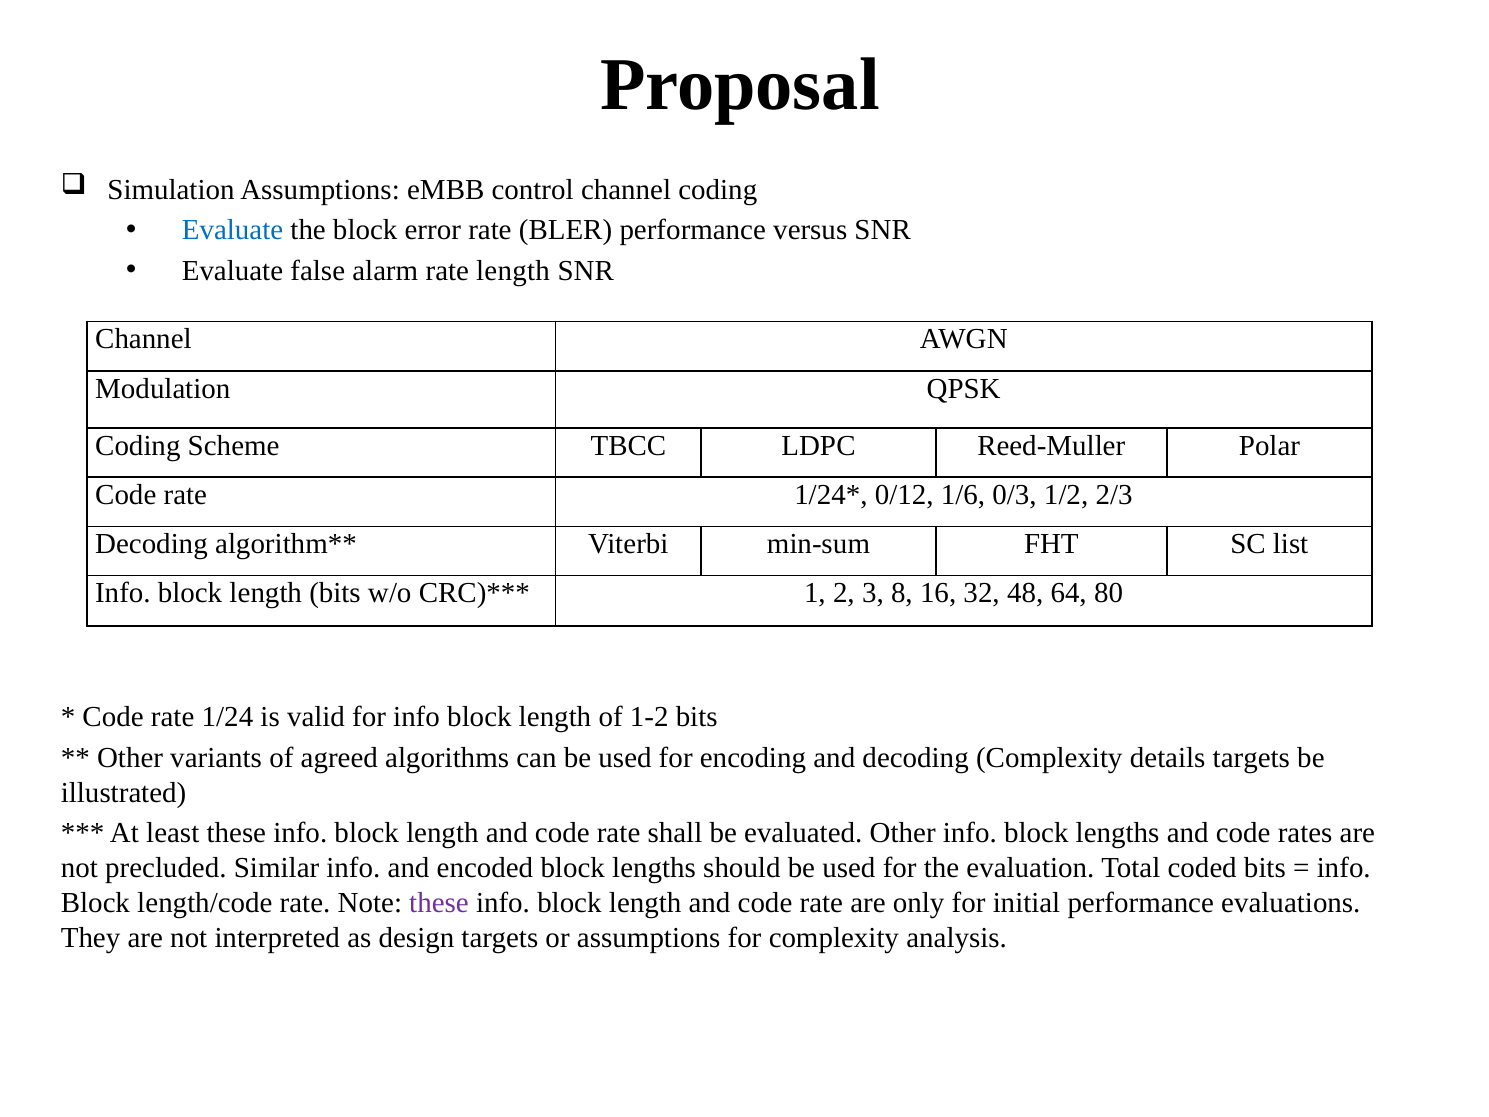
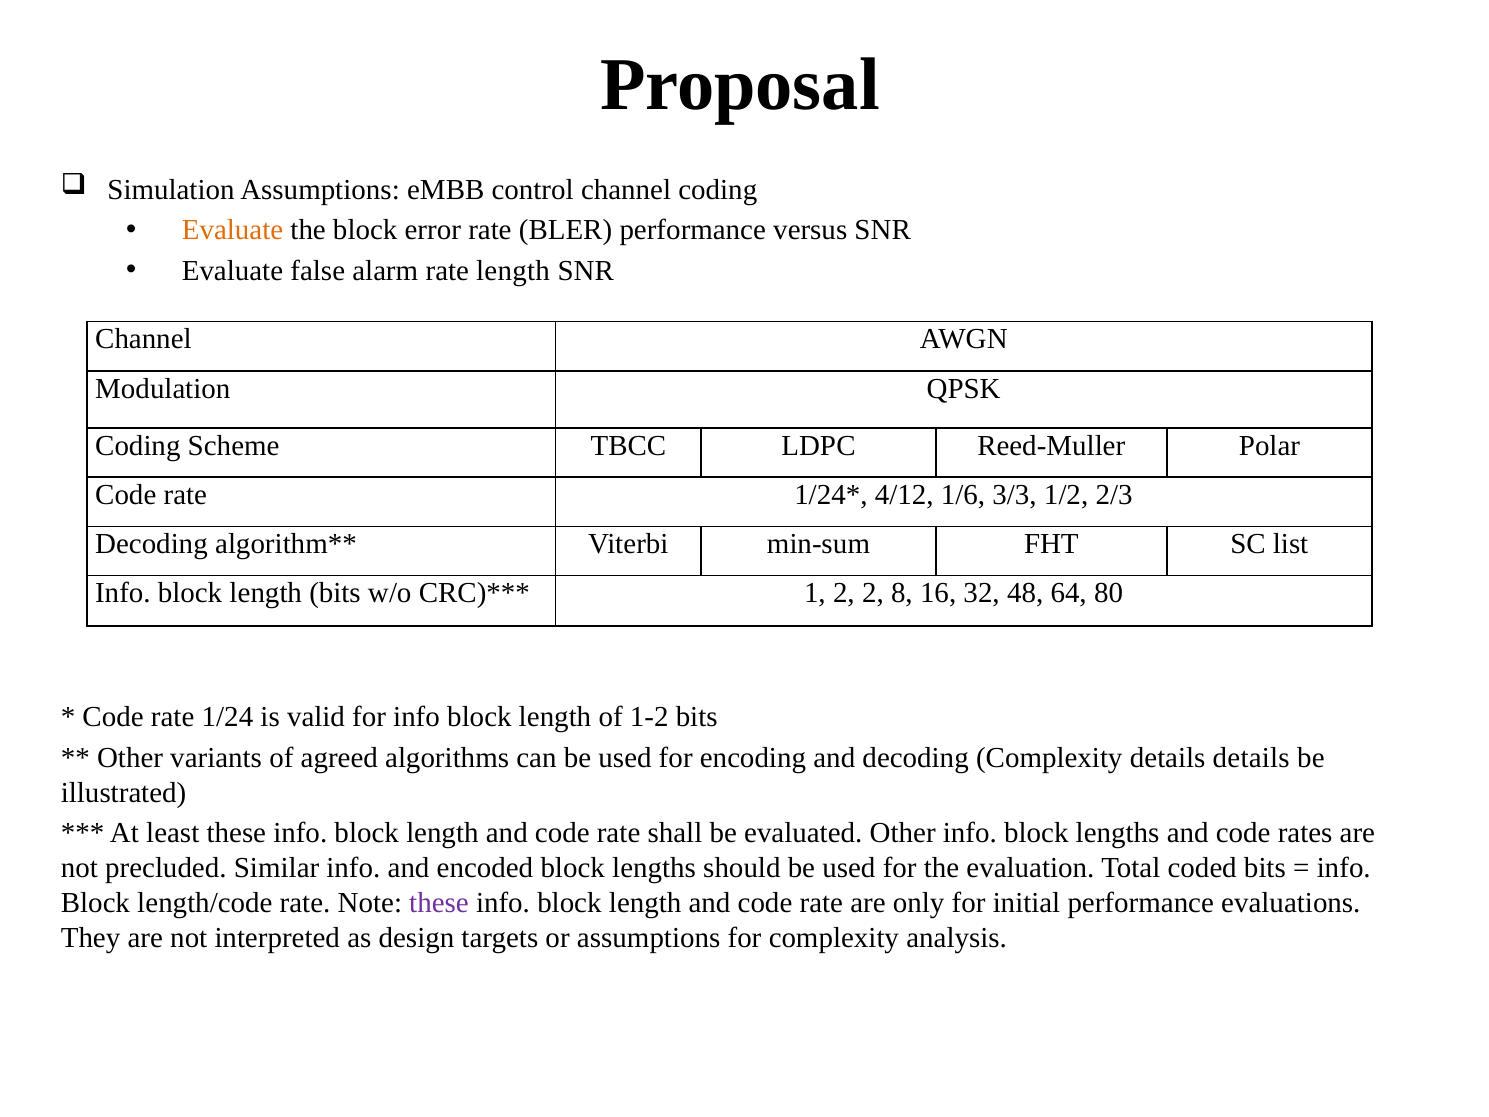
Evaluate colour: blue -> orange (233, 230)
0/12: 0/12 -> 4/12 (904, 495)
0/3: 0/3 -> 3/3 (1015, 495)
2 3: 3 -> 2 (873, 593)
details targets: targets -> details (1251, 758)
